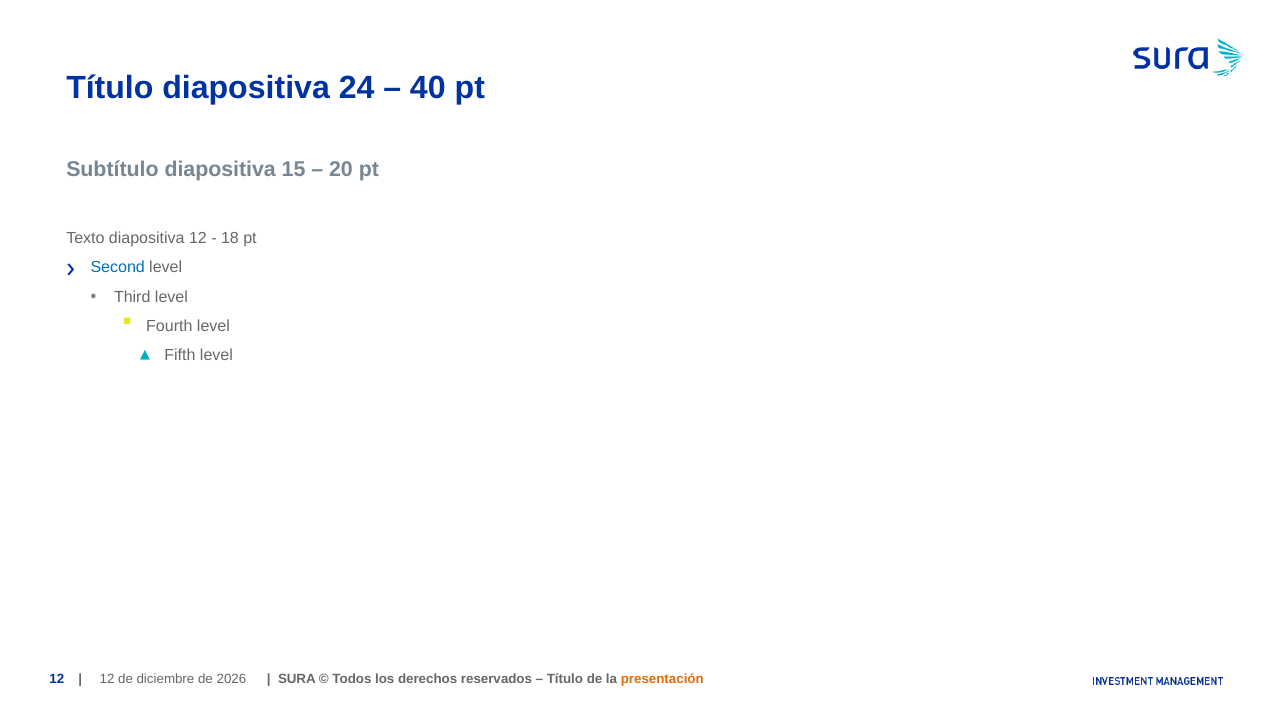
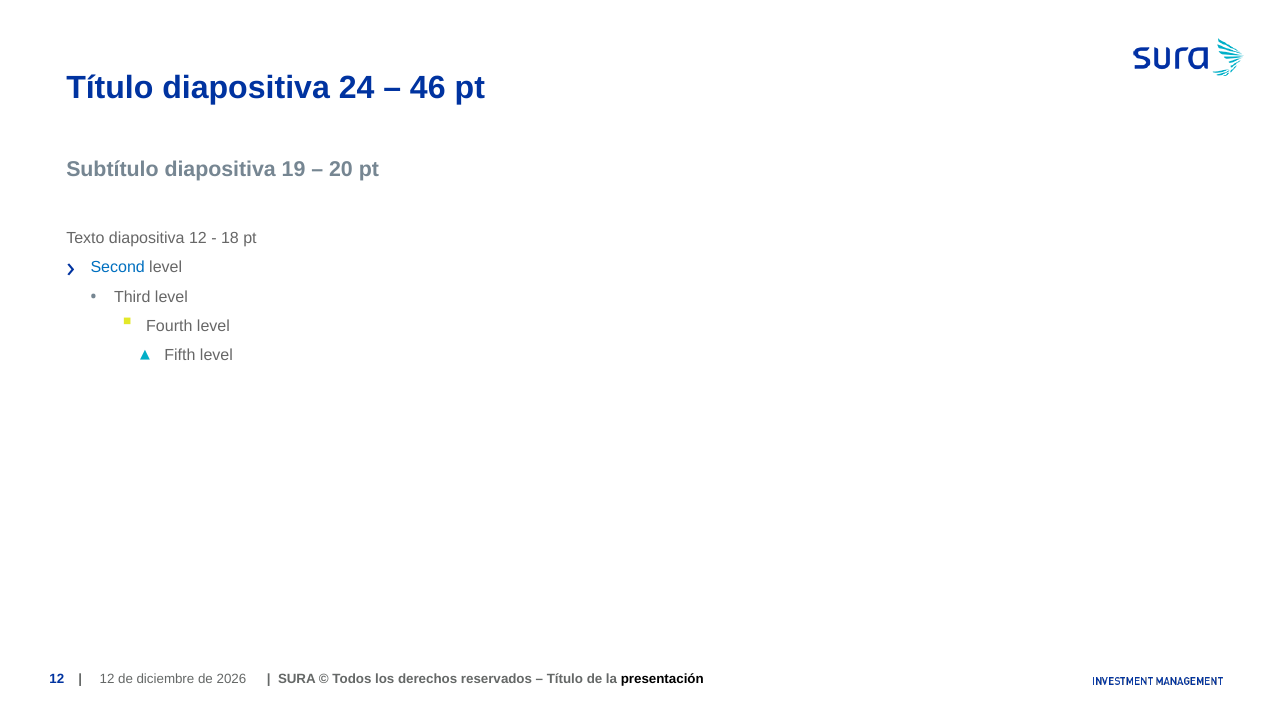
40: 40 -> 46 (428, 88)
15: 15 -> 19 (294, 170)
presentación colour: orange -> black (662, 679)
